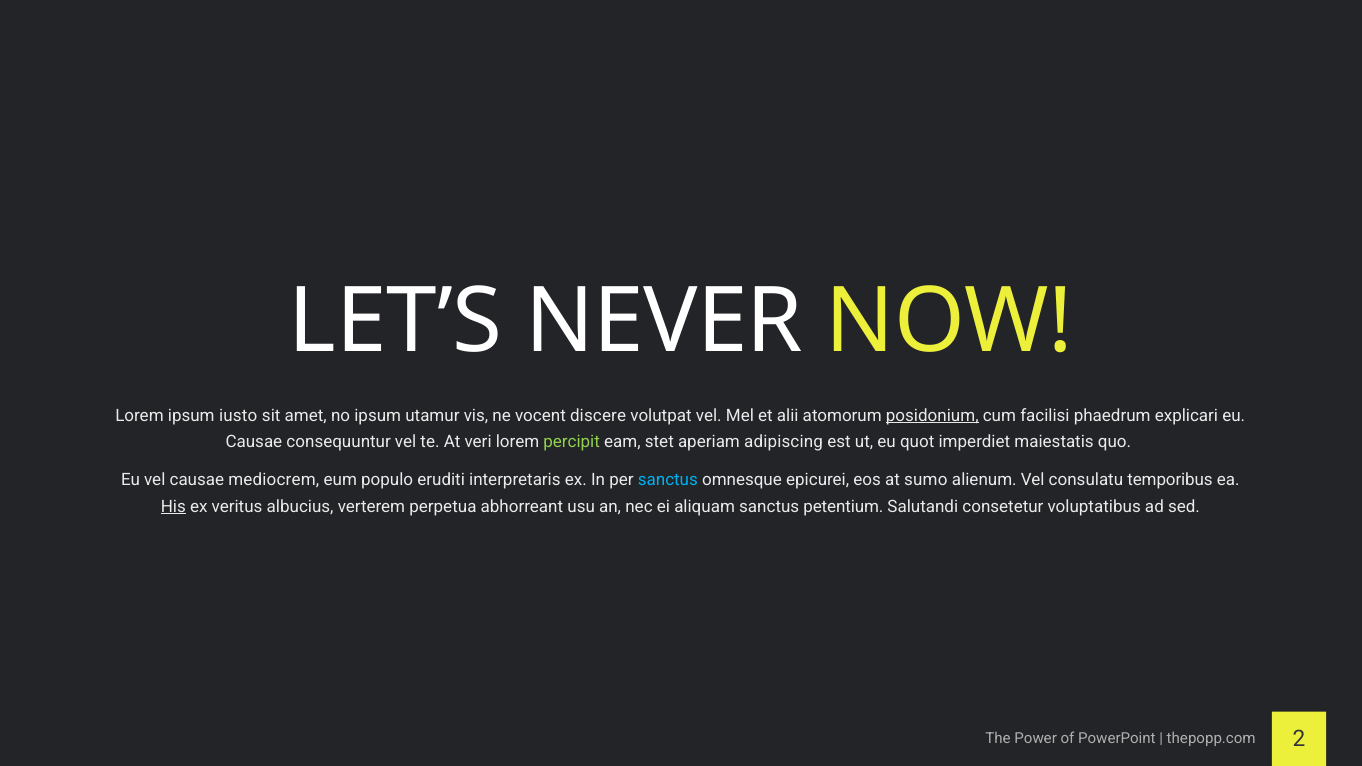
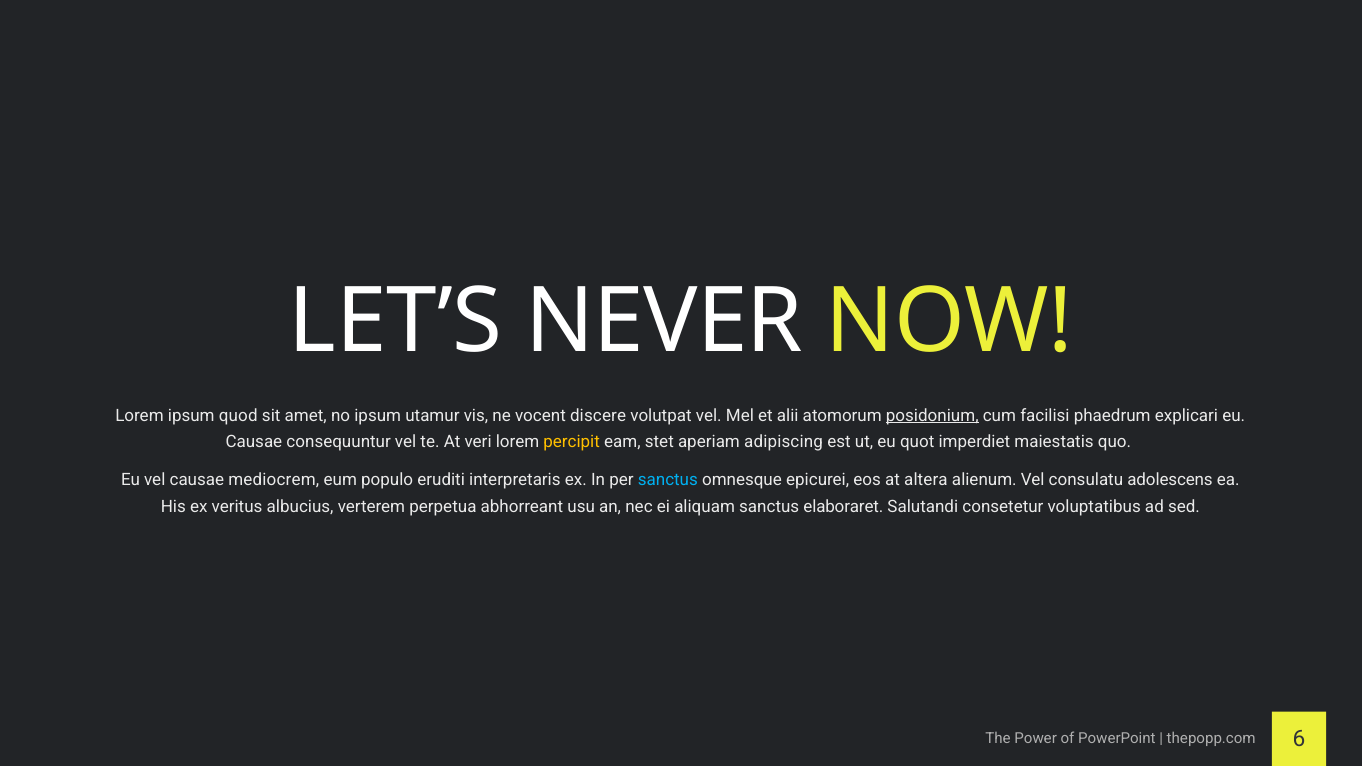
iusto: iusto -> quod (238, 415)
percipit colour: light green -> yellow (572, 442)
sumo: sumo -> altera (926, 480)
temporibus: temporibus -> adolescens (1170, 480)
His underline: present -> none (173, 506)
petentium: petentium -> elaboraret (843, 506)
2: 2 -> 6 (1299, 739)
